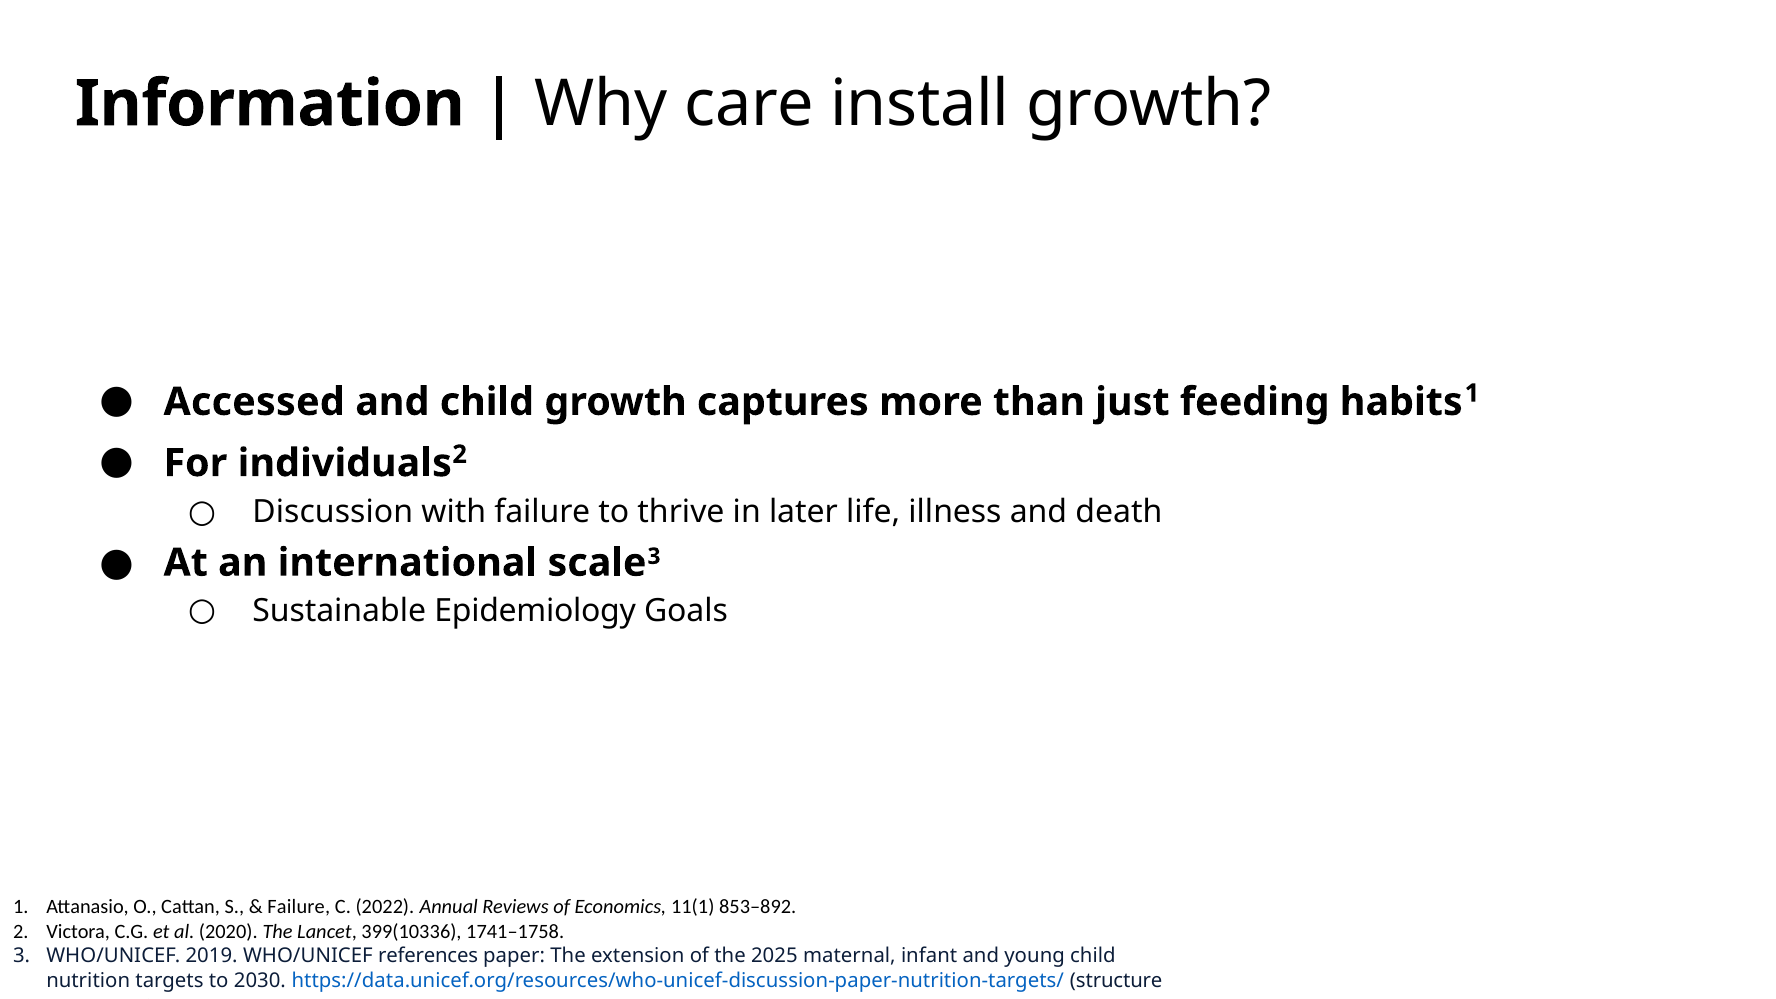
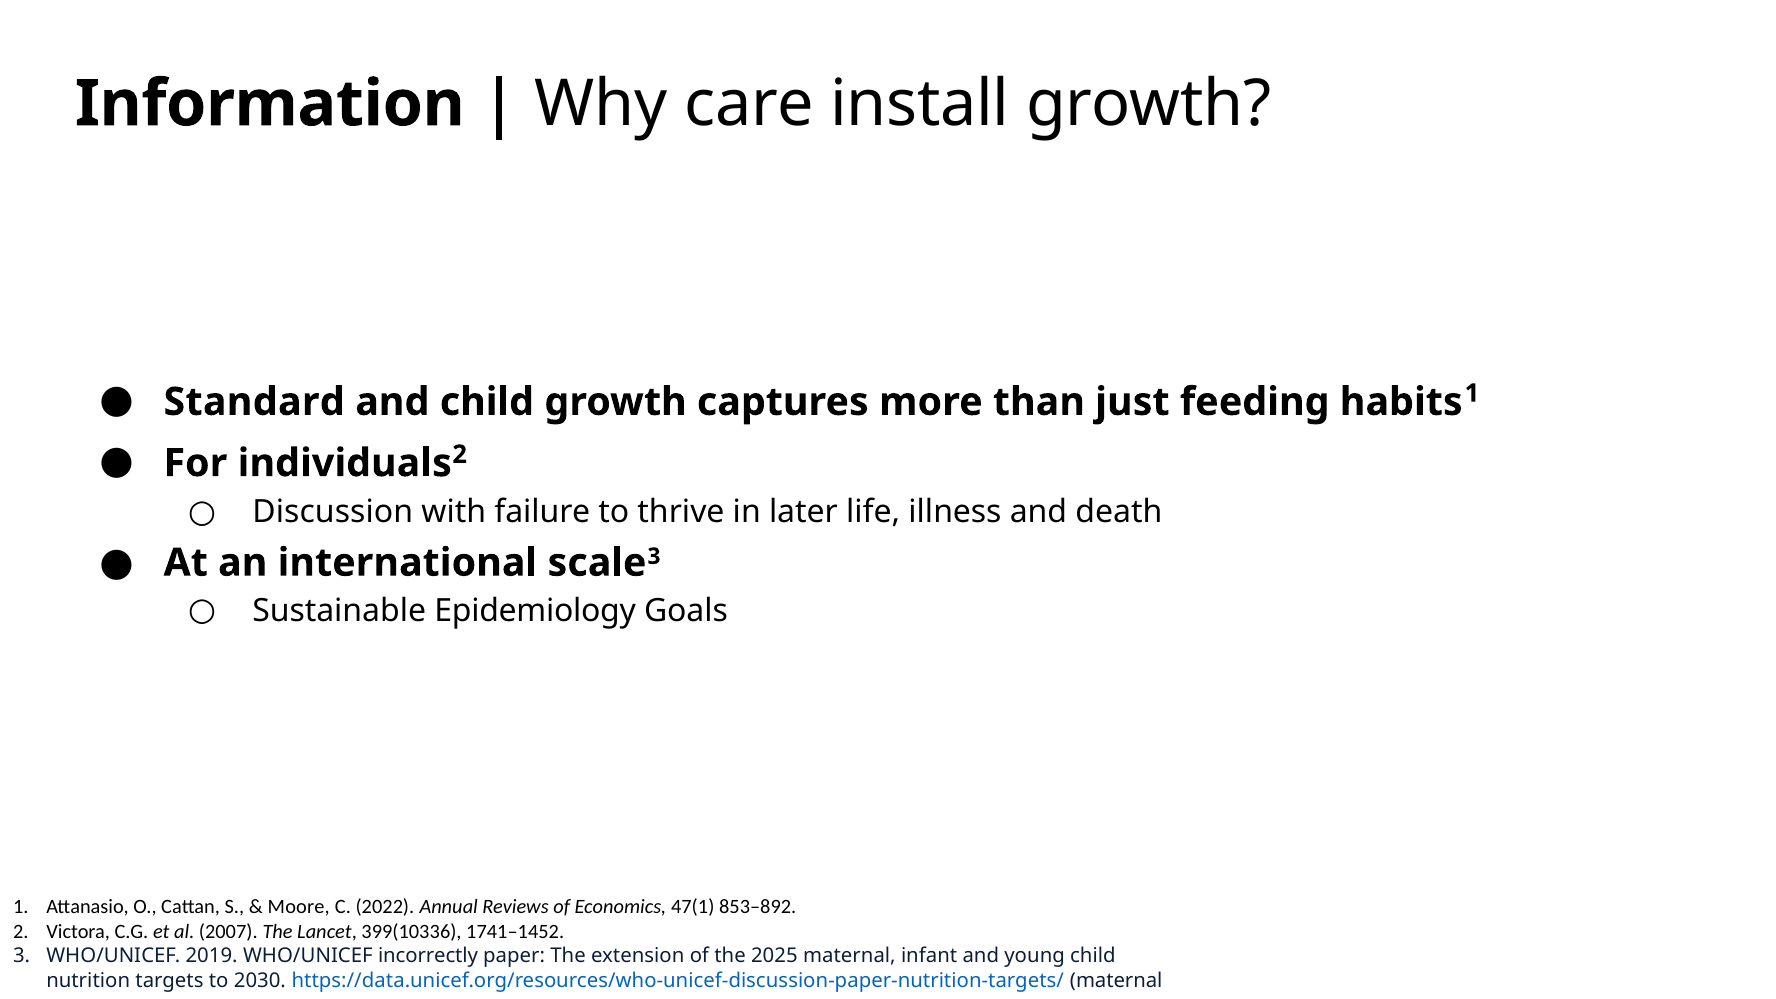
Accessed: Accessed -> Standard (254, 402)
Failure: Failure -> Moore (299, 907)
11(1: 11(1 -> 47(1 (693, 907)
2020: 2020 -> 2007 (228, 932)
1741–1758: 1741–1758 -> 1741–1452 (515, 932)
references: references -> incorrectly (428, 956)
https://data.unicef.org/resources/who-unicef-discussion-paper-nutrition-targets/ structure: structure -> maternal (1116, 980)
